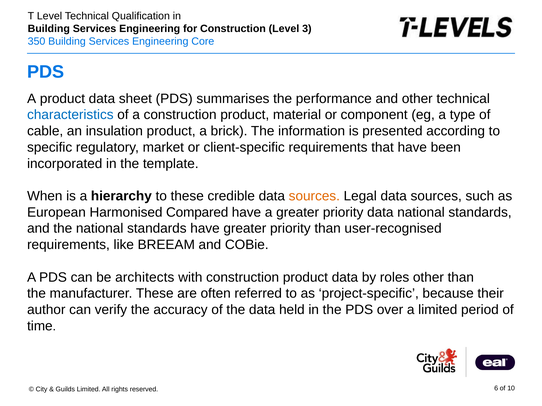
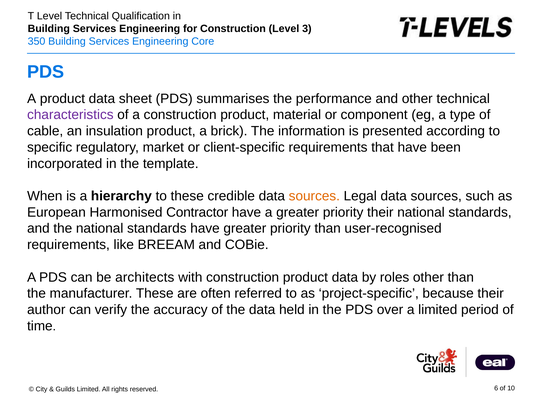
characteristics colour: blue -> purple (70, 115)
Compared: Compared -> Contractor (197, 213)
priority data: data -> their (380, 213)
